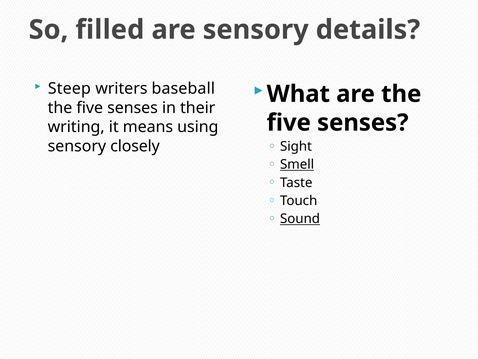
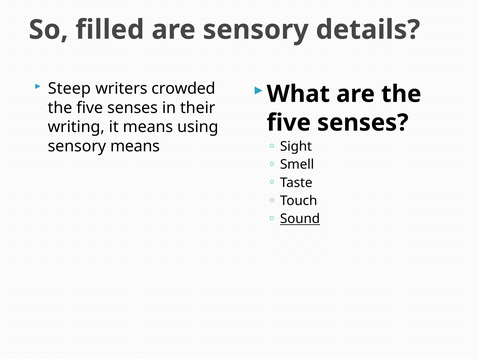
baseball: baseball -> crowded (183, 89)
sensory closely: closely -> means (135, 146)
Smell underline: present -> none (297, 164)
